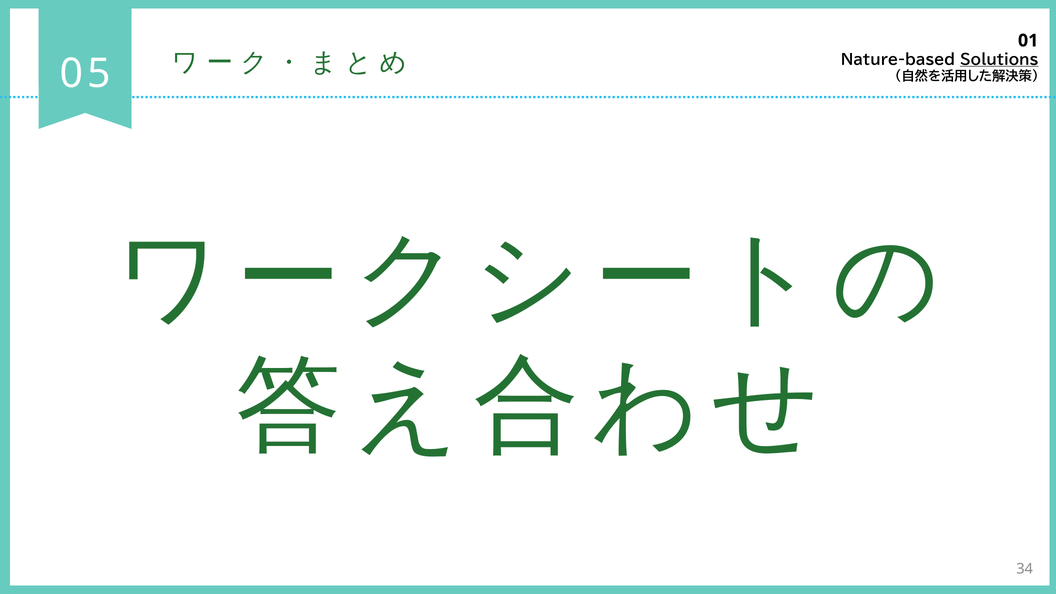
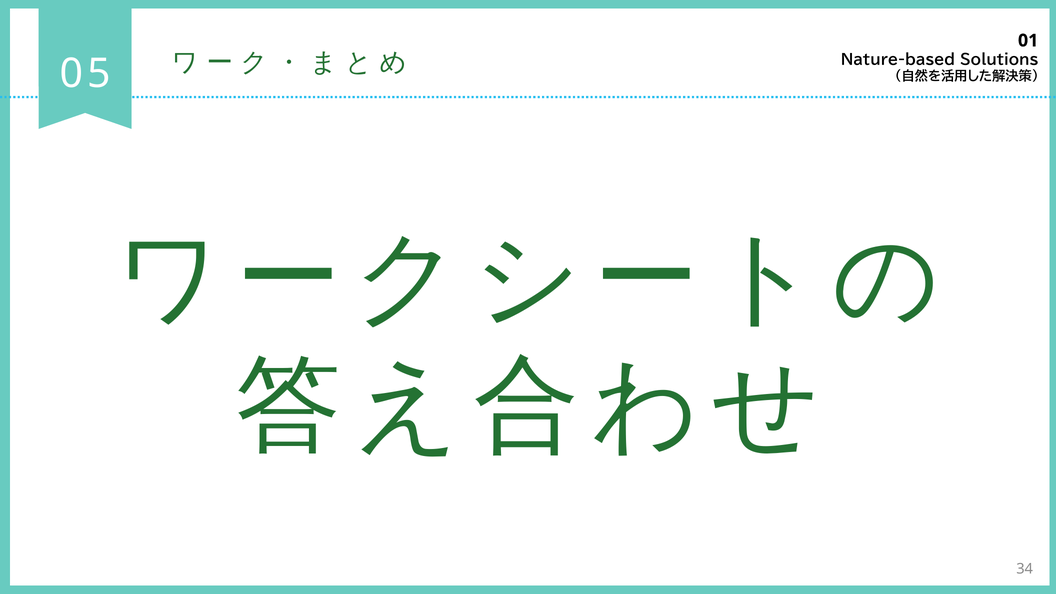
Solutions underline: present -> none (999, 60)
